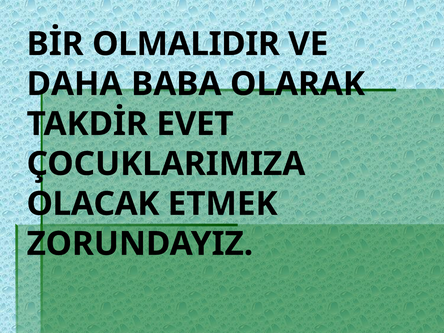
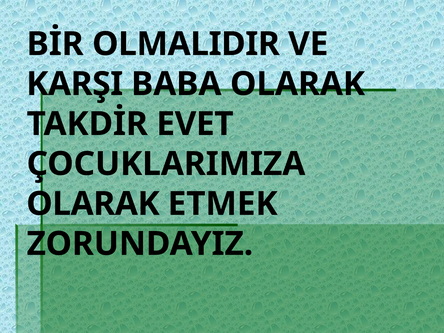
DAHA: DAHA -> KARŞI (75, 84)
OLACAK: OLACAK -> OLARAK (93, 204)
